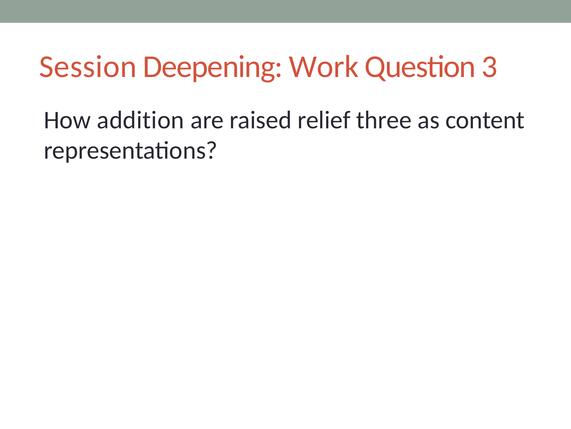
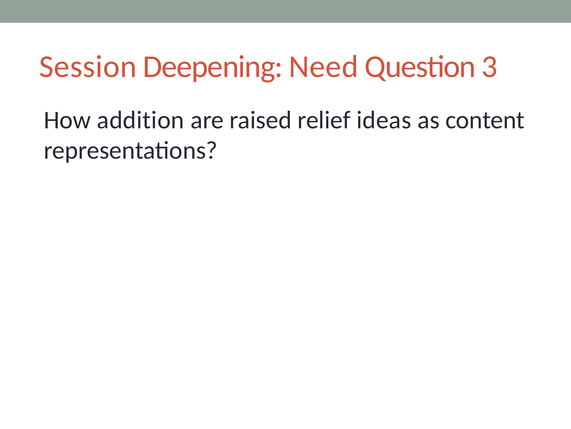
Work: Work -> Need (324, 66)
three: three -> ideas (384, 120)
